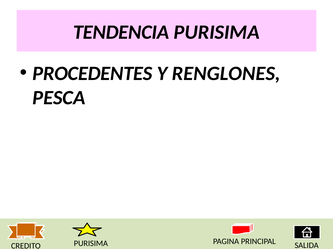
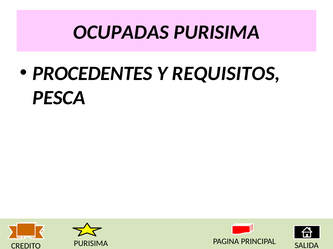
TENDENCIA: TENDENCIA -> OCUPADAS (121, 32)
RENGLONES: RENGLONES -> REQUISITOS (226, 74)
